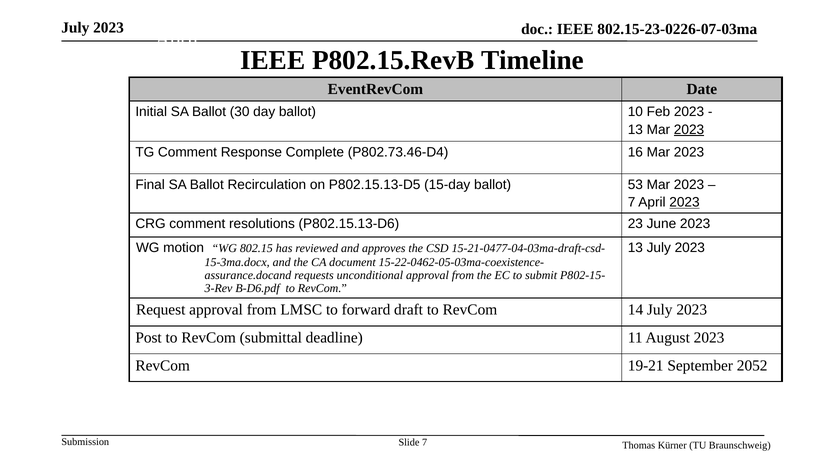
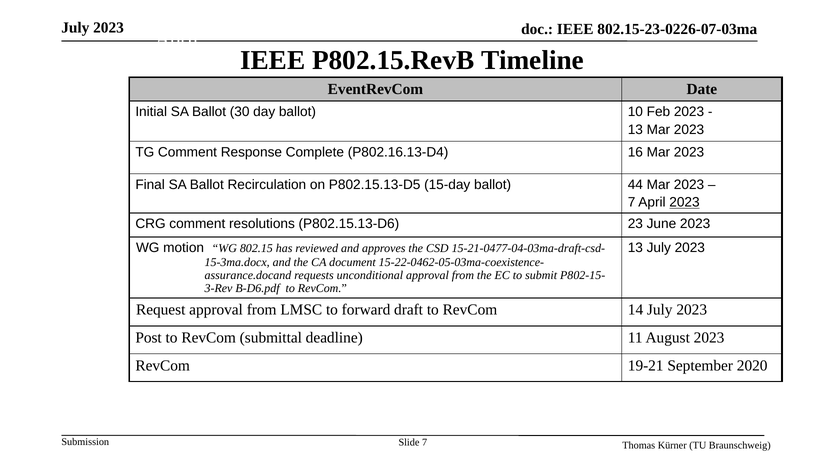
2023 underline: present -> none (689, 130)
P802.73.46-D4: P802.73.46-D4 -> P802.16.13-D4 (398, 152)
53: 53 -> 44 (635, 184)
2052: 2052 -> 2020 (752, 365)
